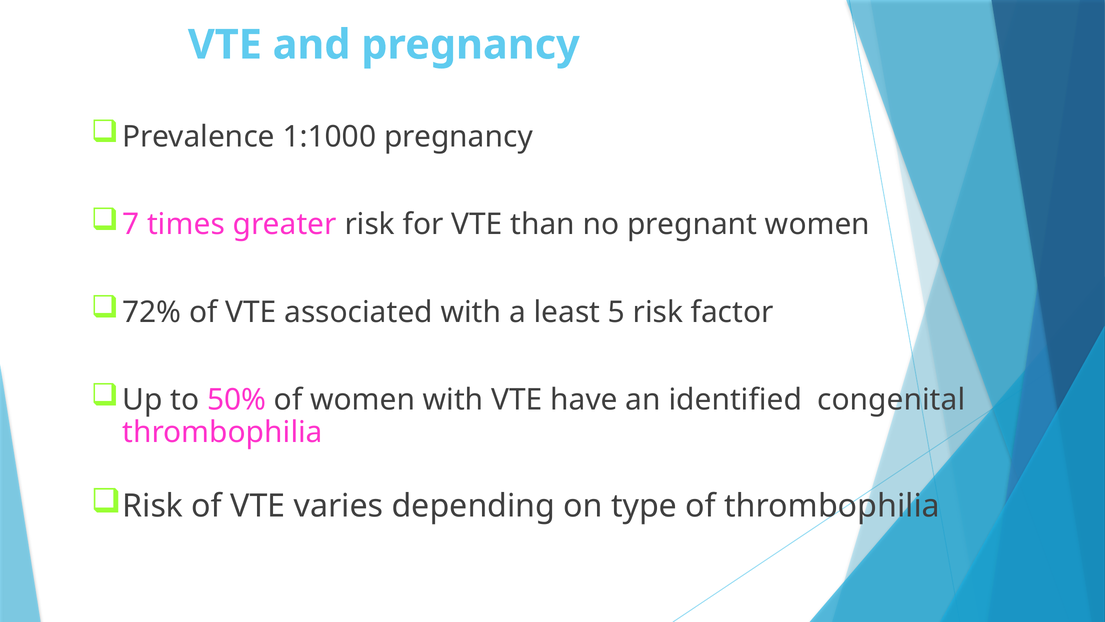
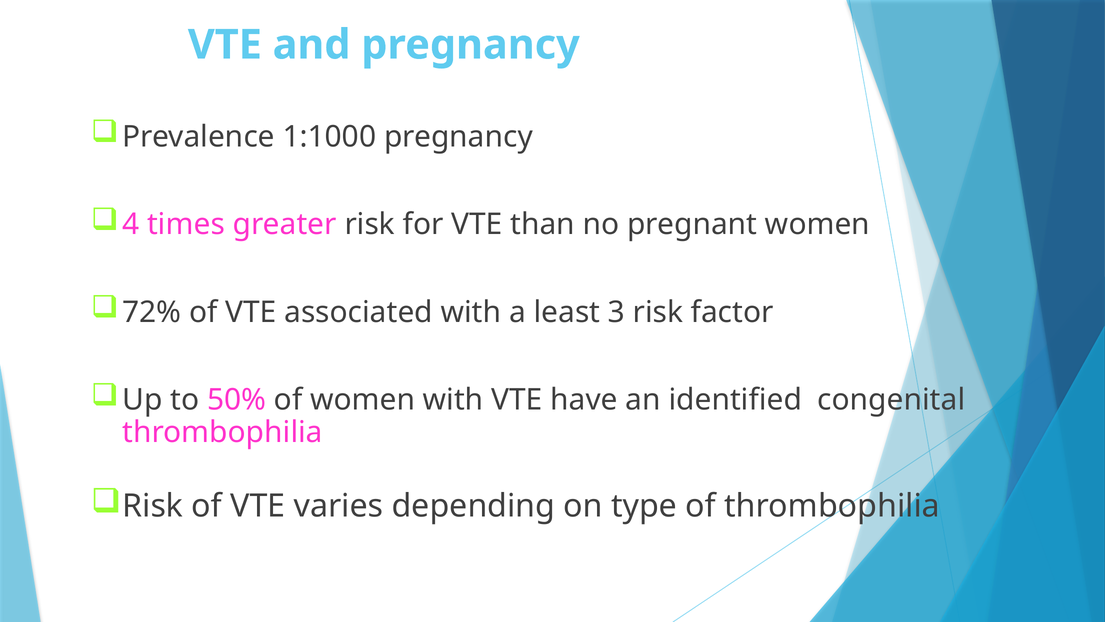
7: 7 -> 4 (131, 224)
5: 5 -> 3 (617, 312)
